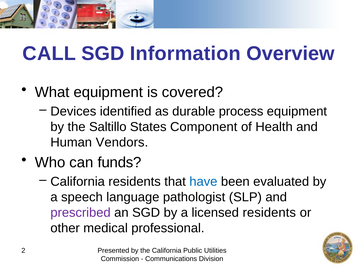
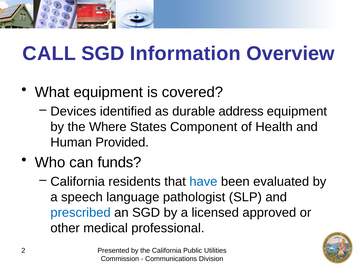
process: process -> address (241, 111)
Saltillo: Saltillo -> Where (108, 127)
Vendors: Vendors -> Provided (122, 142)
prescribed colour: purple -> blue (81, 212)
licensed residents: residents -> approved (269, 212)
